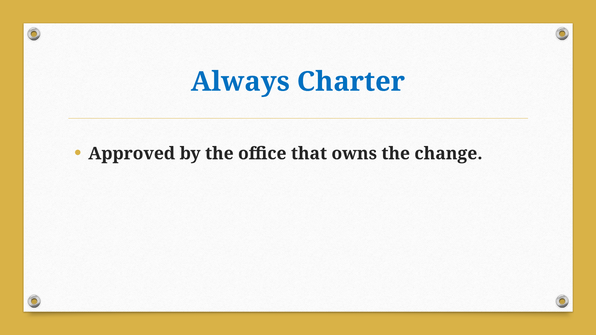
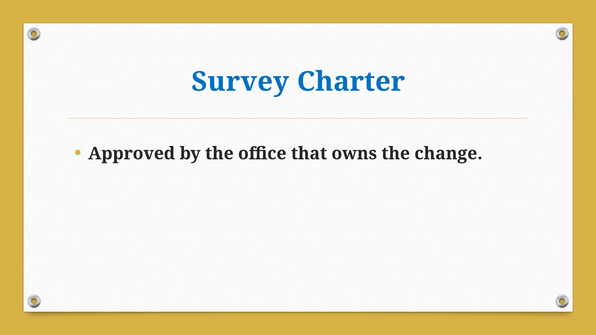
Always: Always -> Survey (240, 82)
